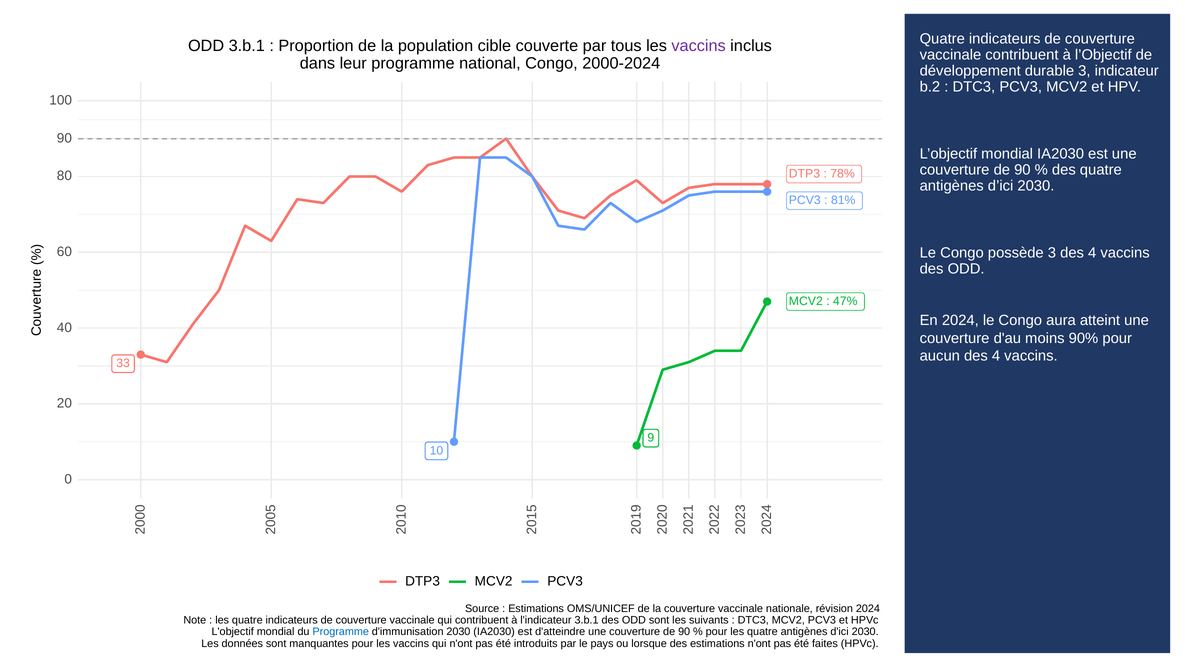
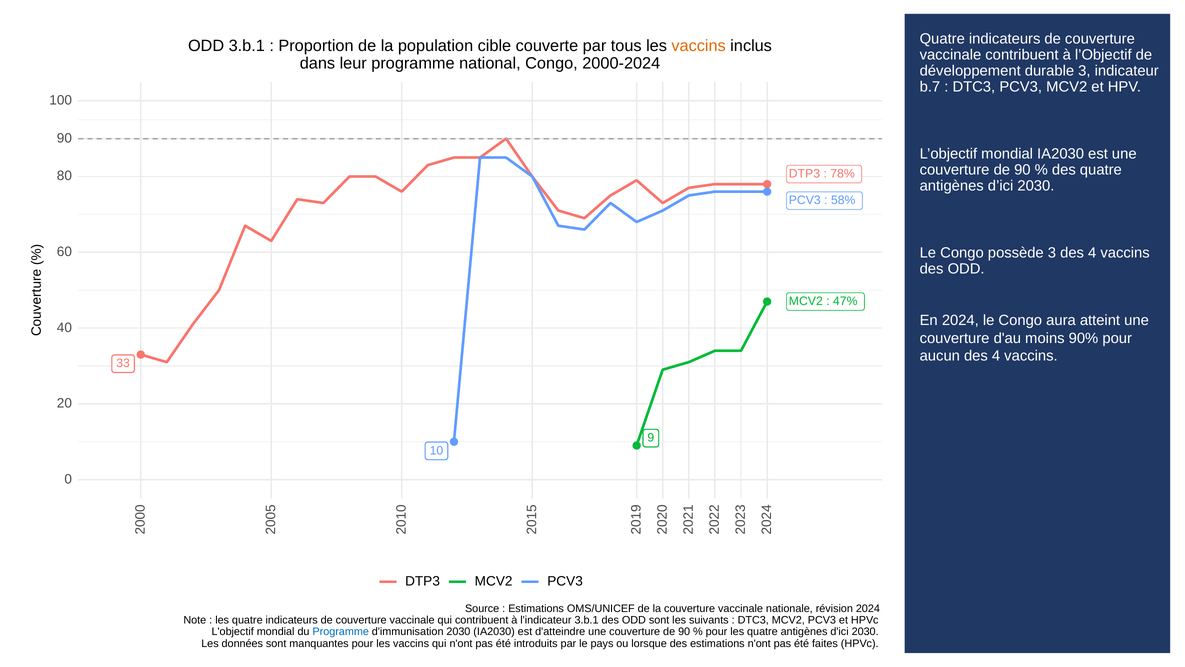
vaccins colour: purple -> orange (699, 46)
b.2: b.2 -> b.7 (930, 87)
81%: 81% -> 58% (843, 200)
